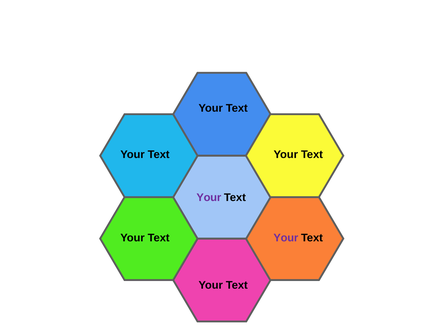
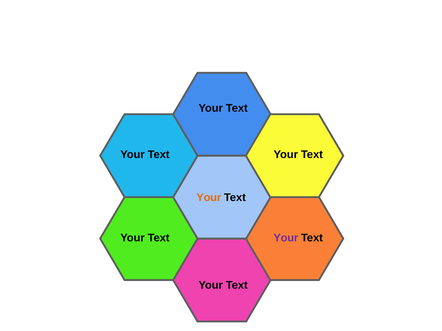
Your colour: purple -> orange (209, 198)
